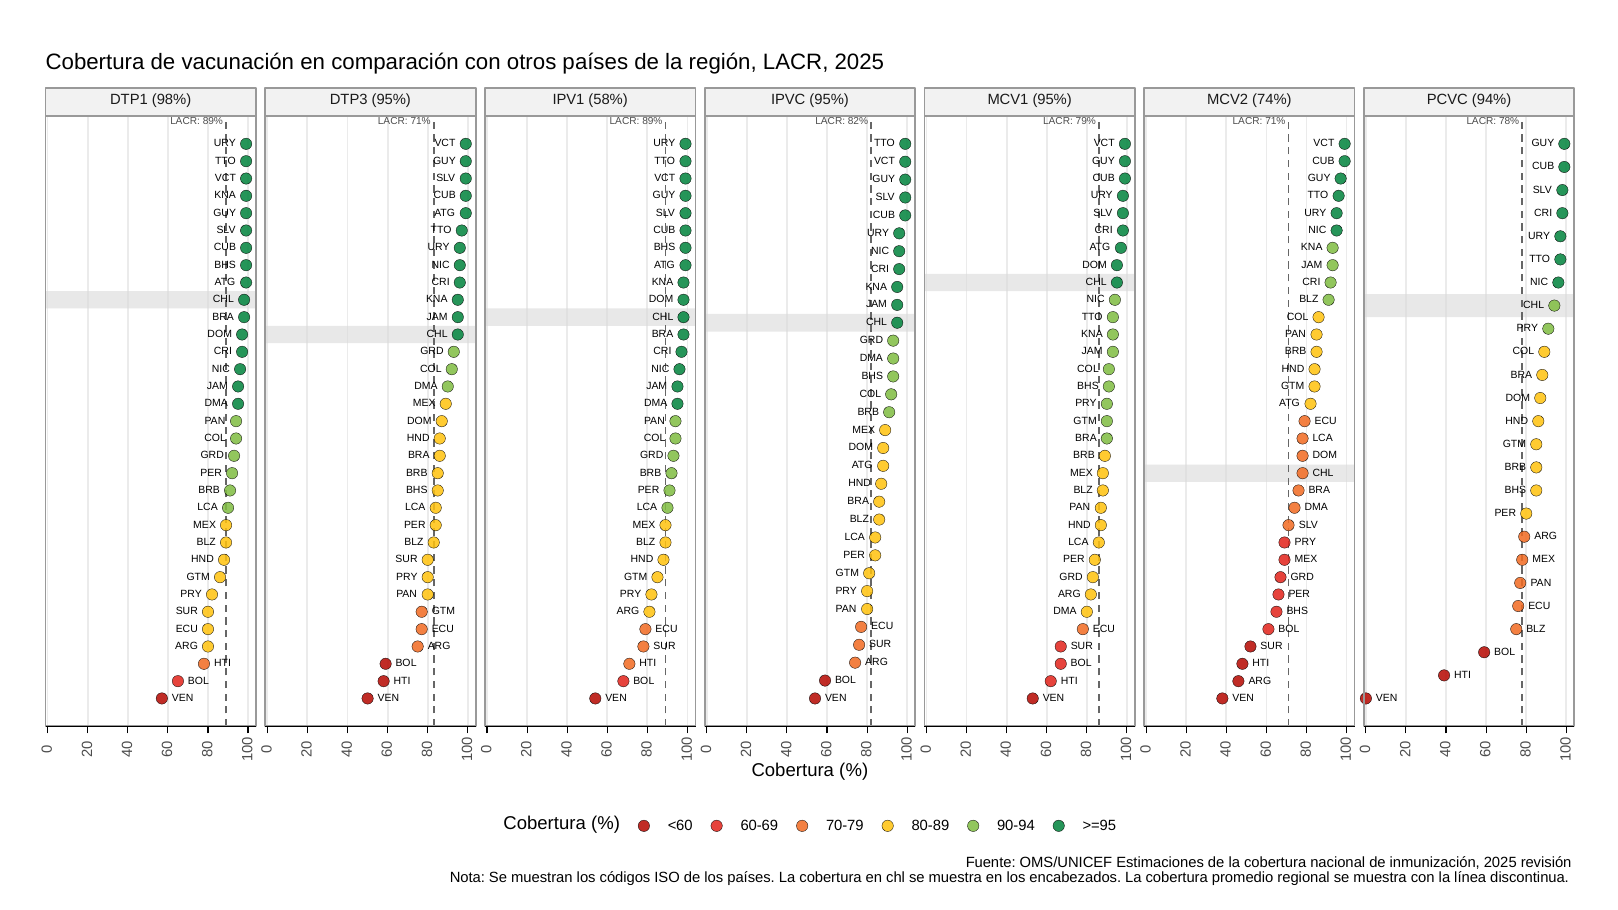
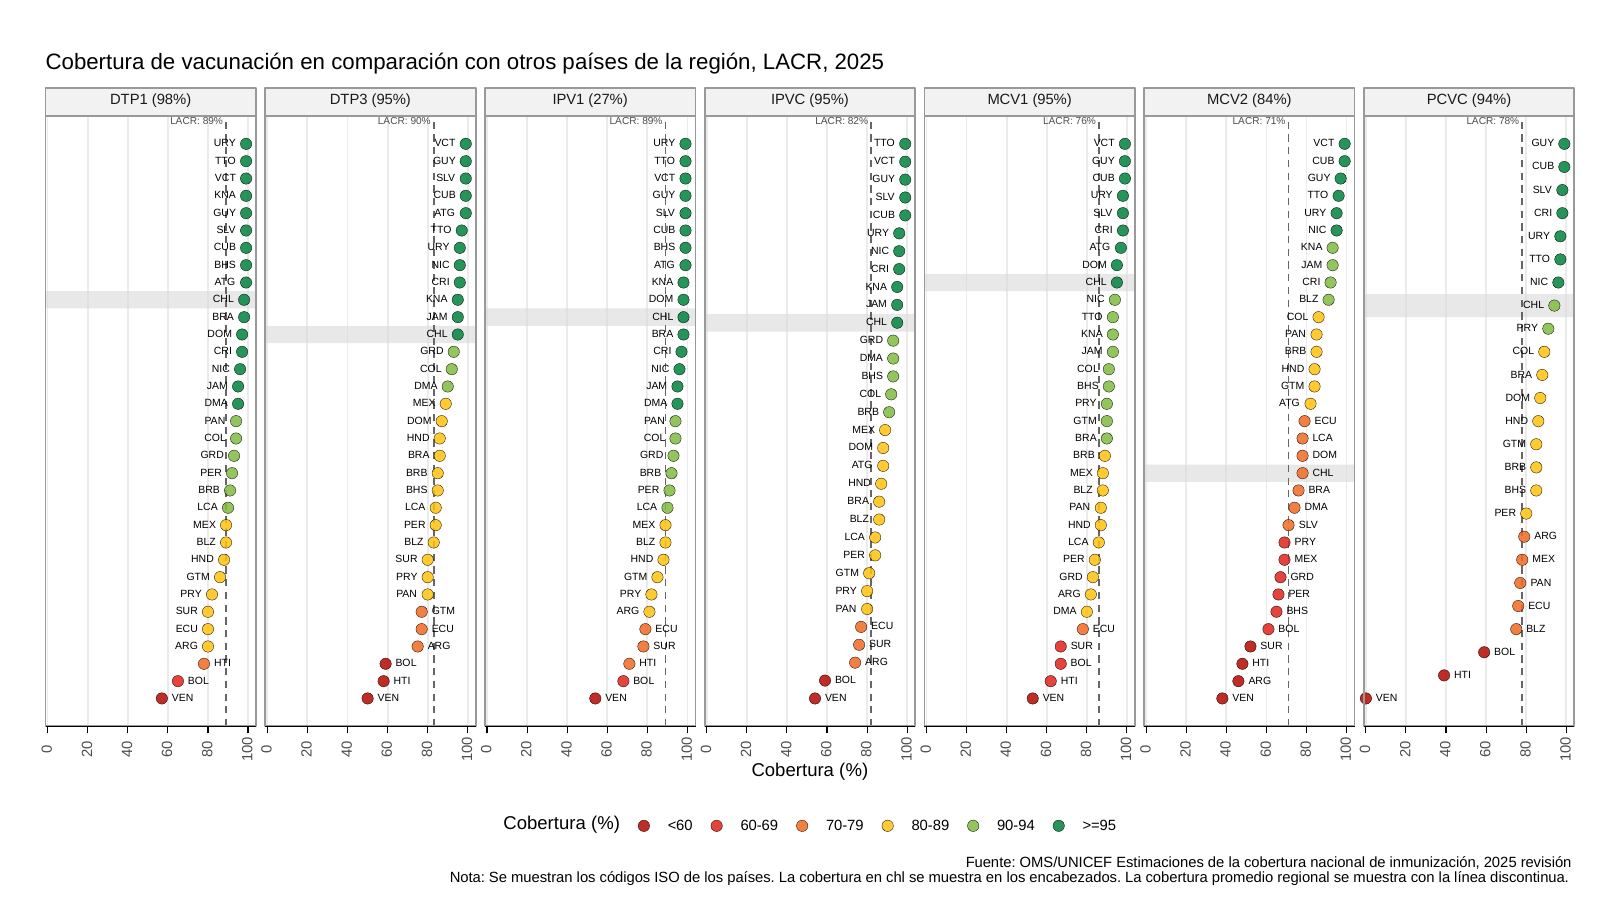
58%: 58% -> 27% (608, 100)
74%: 74% -> 84% (1272, 100)
71%: 71% -> 90% (421, 121)
79%: 79% -> 76% (1086, 121)
